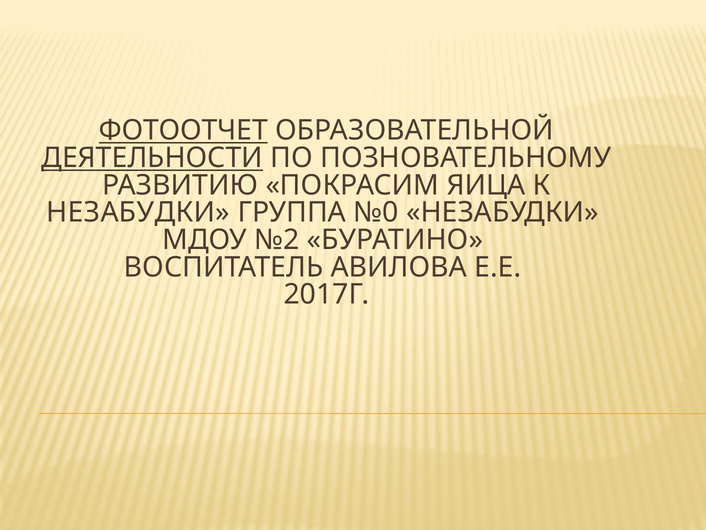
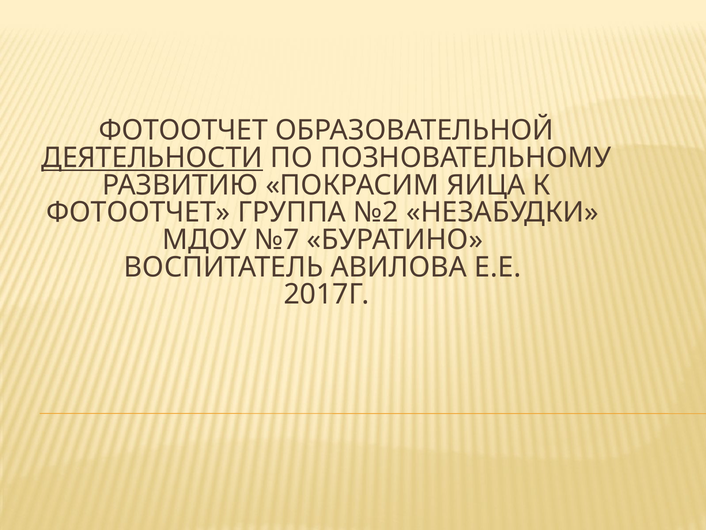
ФОТООТЧЕТ underline: present -> none (183, 130)
НЕЗАБУДКИ: НЕЗАБУДКИ -> ФОТООТЧЕТ (138, 212)
№0: №0 -> №2 (376, 212)
№2: №2 -> №7 (277, 240)
